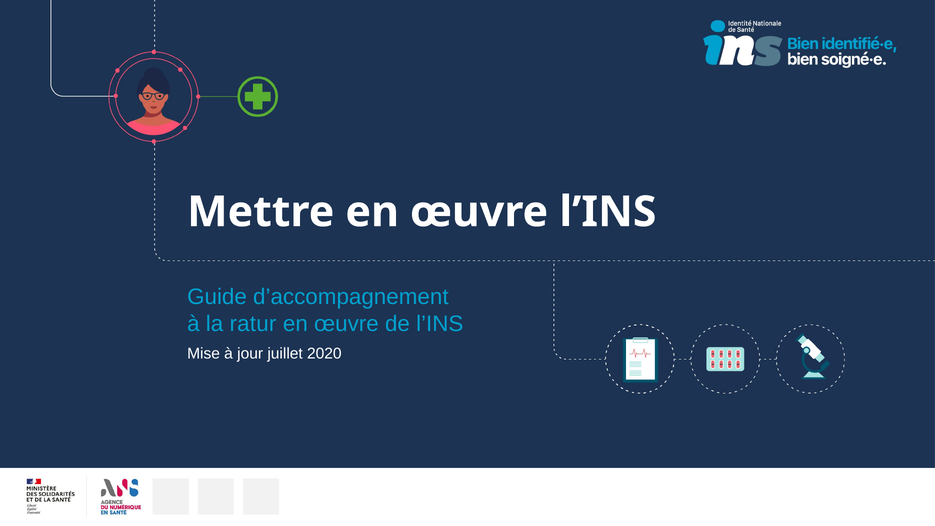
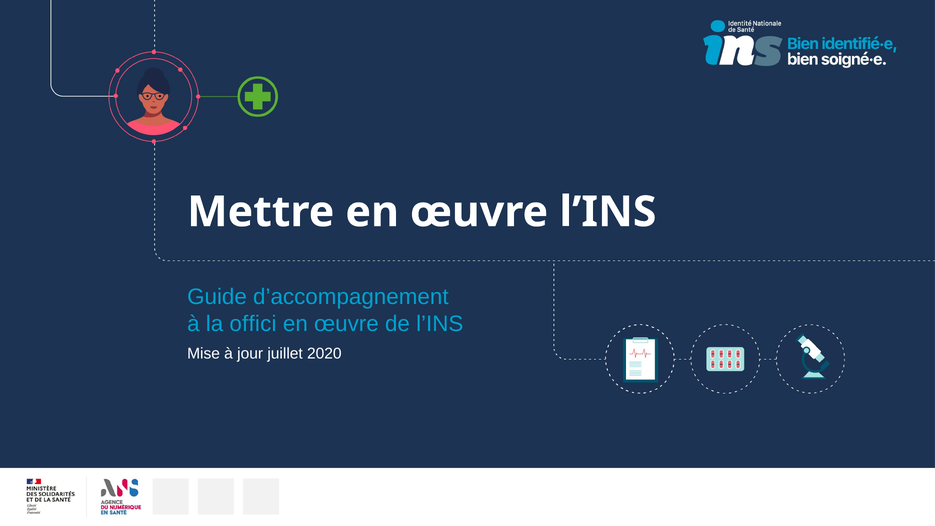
ratur: ratur -> offici (253, 324)
